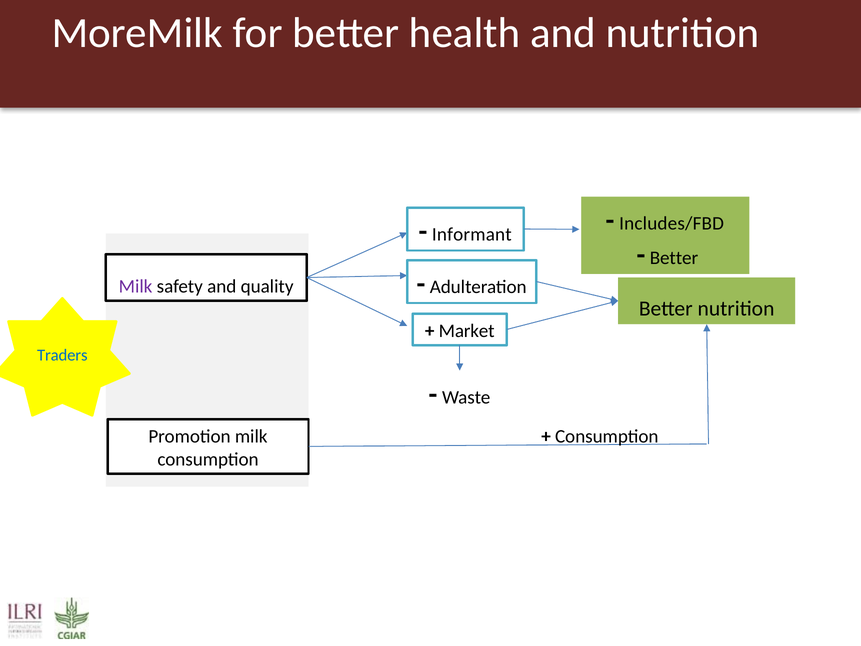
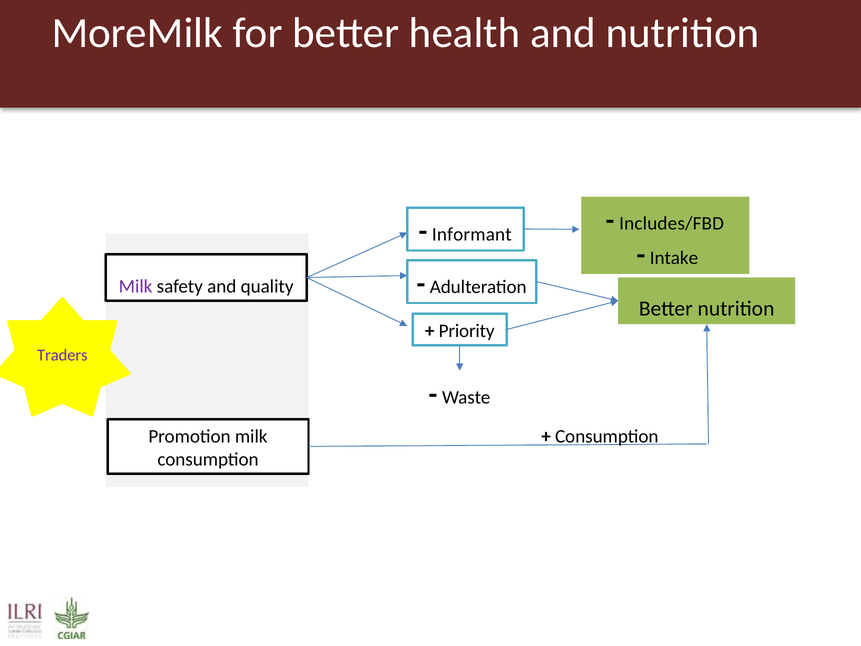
Better: Better -> Intake (674, 258)
Market: Market -> Priority (467, 331)
Traders colour: blue -> purple (62, 355)
